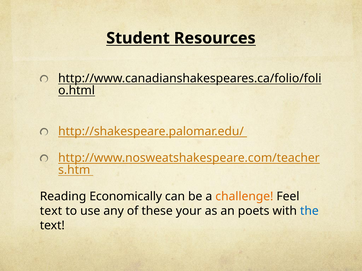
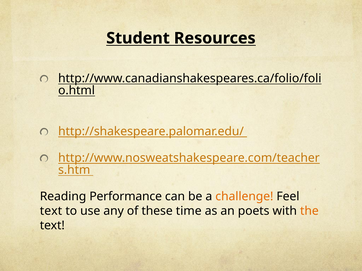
Economically: Economically -> Performance (126, 197)
your: your -> time (189, 211)
the colour: blue -> orange (309, 211)
